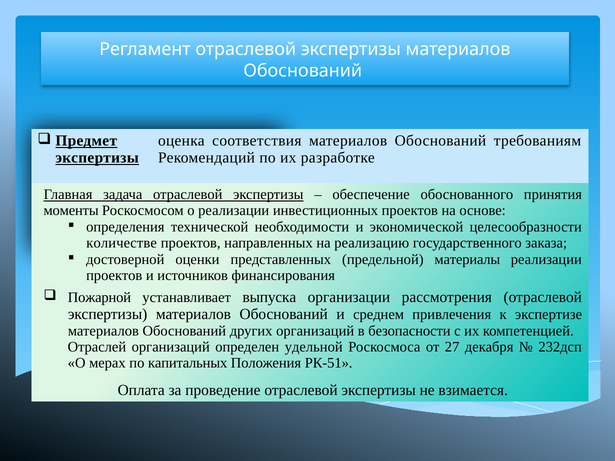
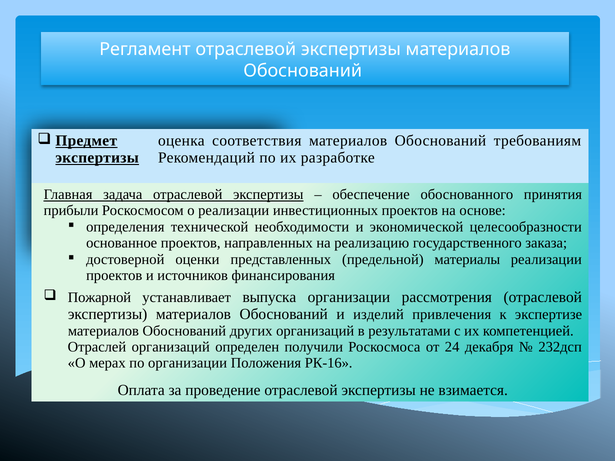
моменты: моменты -> прибыли (71, 211)
количестве: количестве -> основанное (122, 243)
среднем: среднем -> изделий (379, 315)
безопасности: безопасности -> результатами (409, 331)
удельной: удельной -> получили (314, 347)
27: 27 -> 24 (452, 347)
по капитальных: капитальных -> организации (188, 363)
РК-51: РК-51 -> РК-16 (329, 363)
